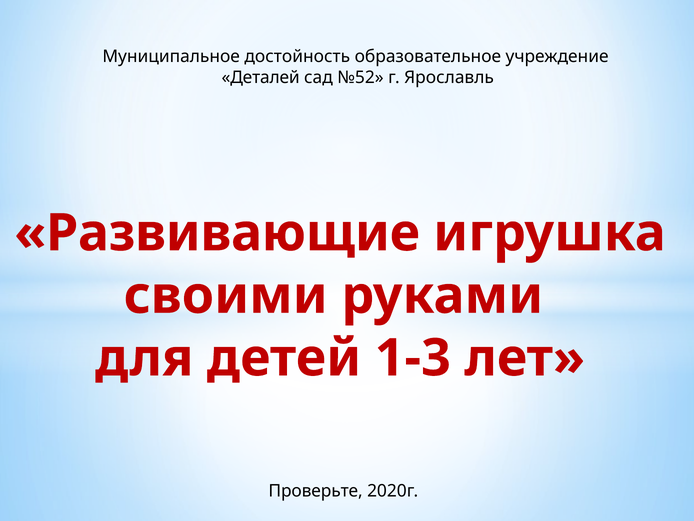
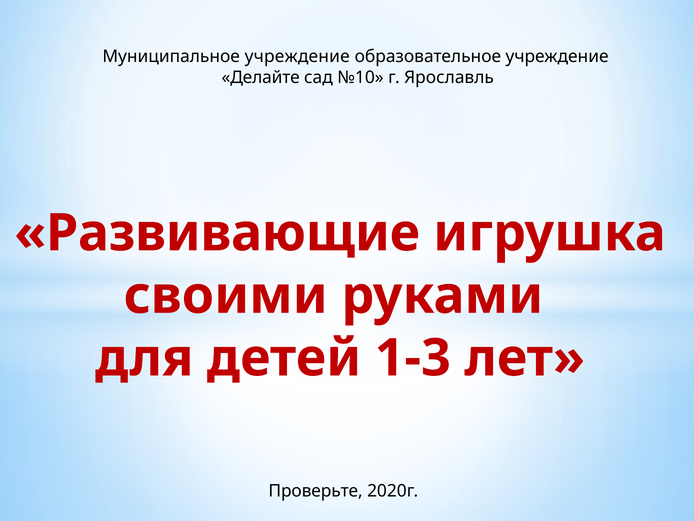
Муниципальное достойность: достойность -> учреждение (297, 57)
Деталей: Деталей -> Делайте (261, 77)
№52: №52 -> №10 (360, 77)
